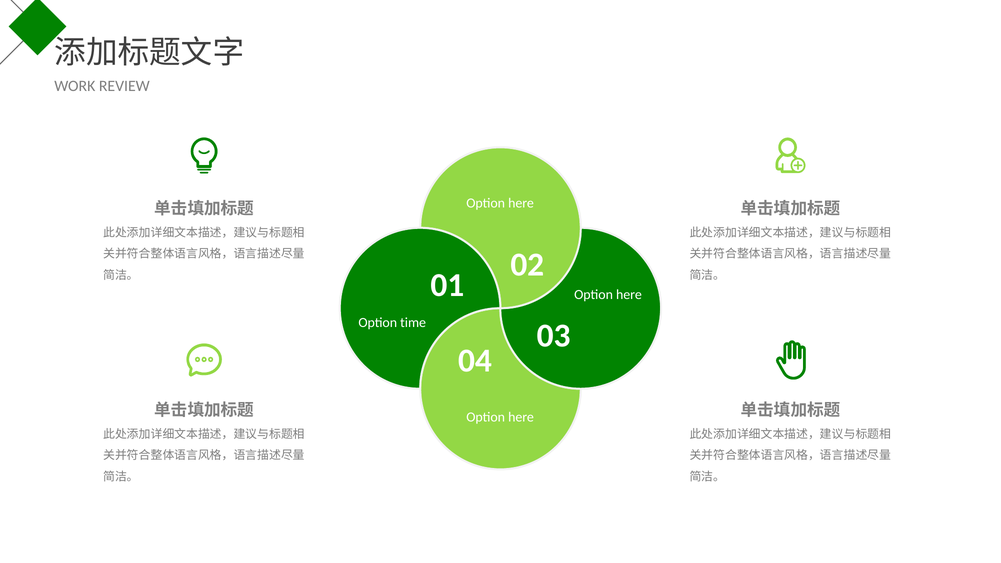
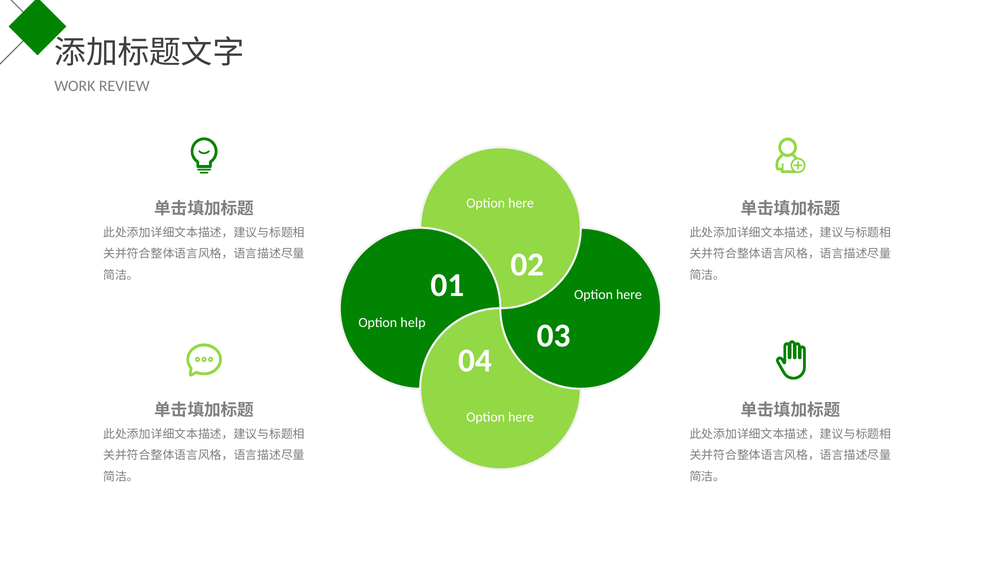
time: time -> help (413, 323)
